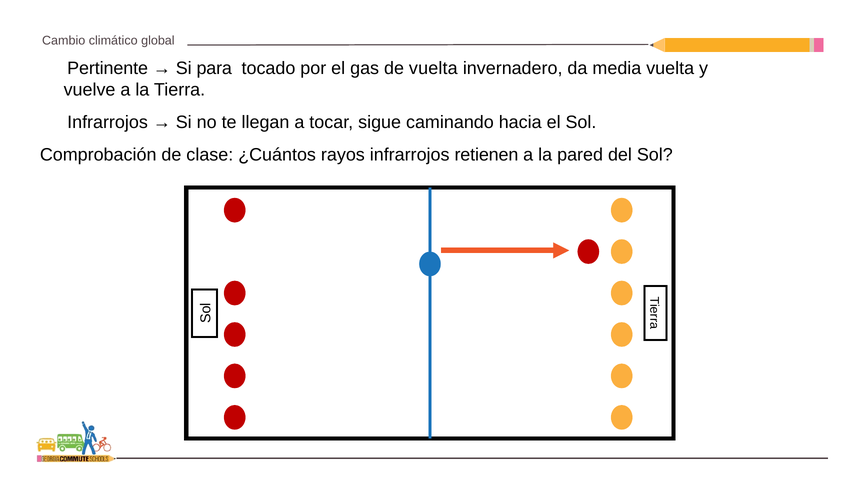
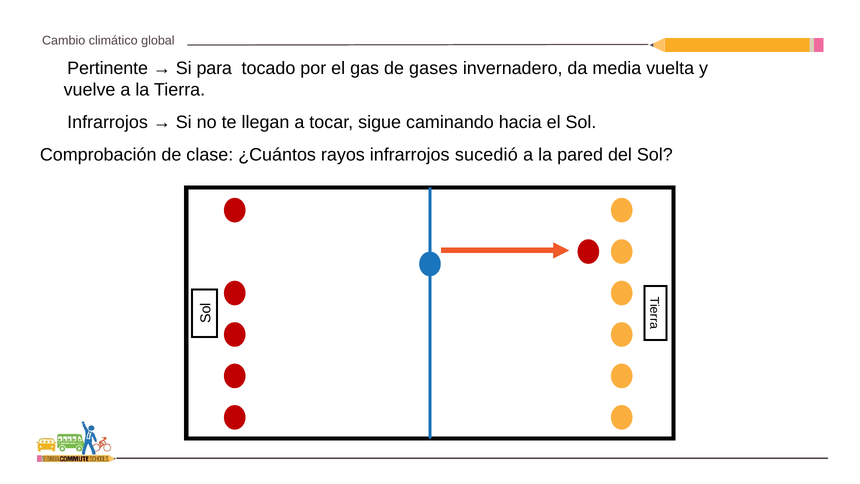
de vuelta: vuelta -> gases (433, 68)
retienen: retienen -> sucedió (486, 155)
